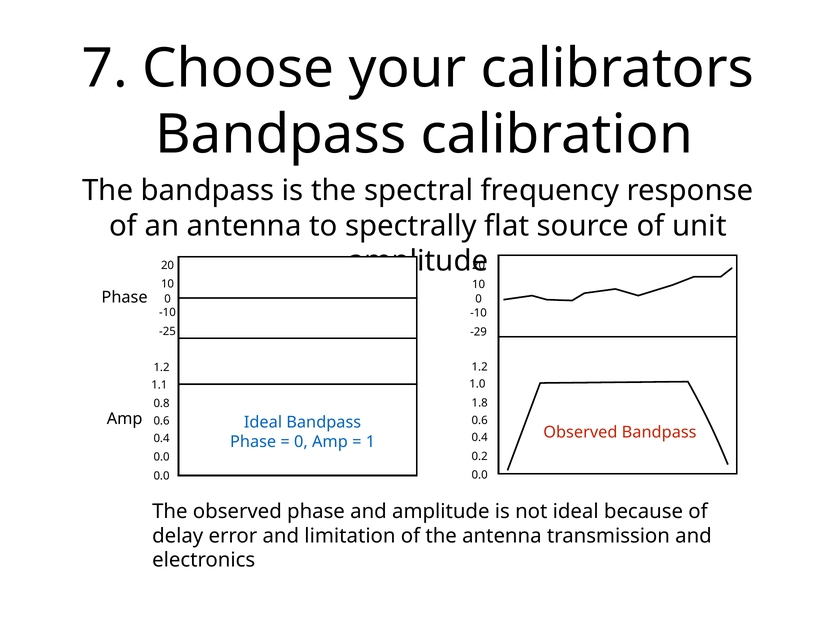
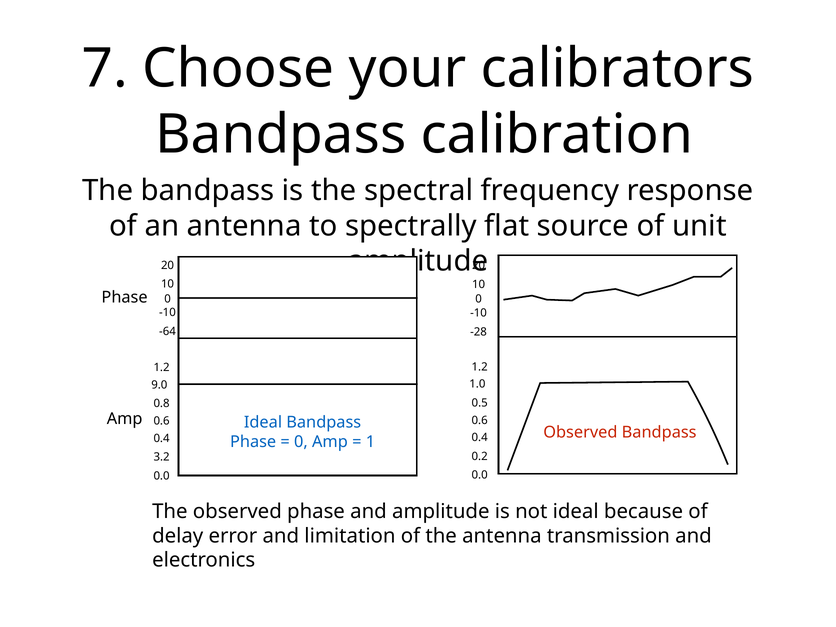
-25: -25 -> -64 (167, 331)
-29: -29 -> -28 (479, 332)
1.1: 1.1 -> 9.0 (159, 385)
1.8: 1.8 -> 0.5 (480, 403)
0.0: 0.0 -> 3.2 (162, 457)
